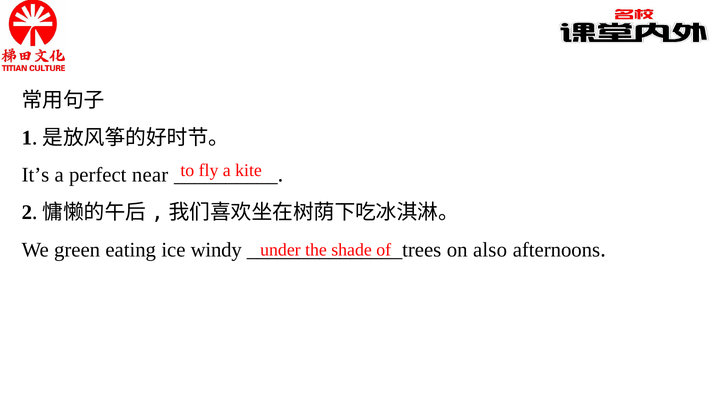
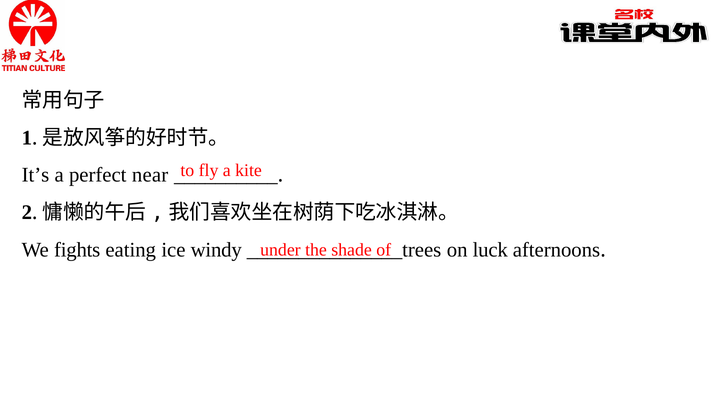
green: green -> fights (77, 250)
also: also -> luck (490, 250)
